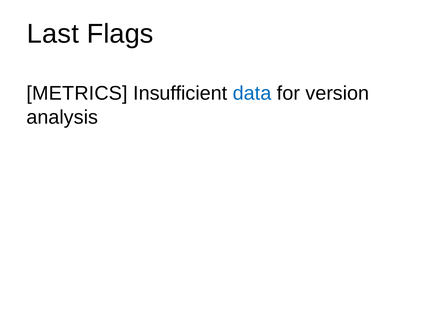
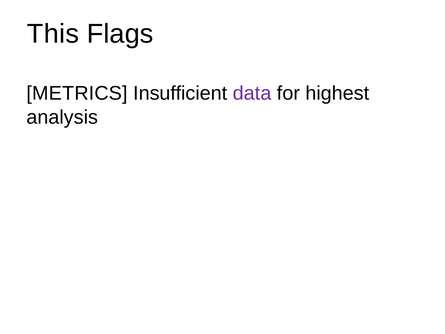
Last: Last -> This (53, 34)
data colour: blue -> purple (252, 93)
version: version -> highest (337, 93)
